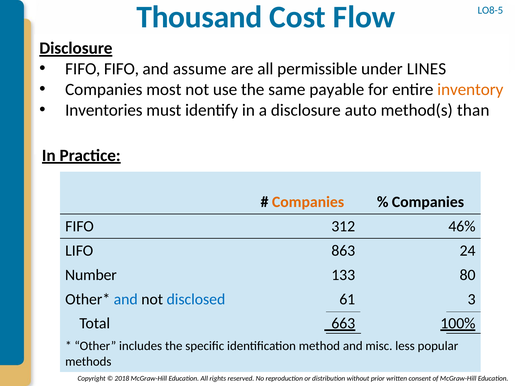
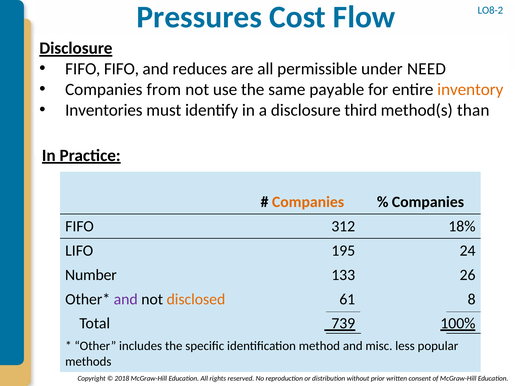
Thousand: Thousand -> Pressures (199, 17)
LO8-5: LO8-5 -> LO8-2 (490, 10)
assume: assume -> reduces (200, 69)
LINES: LINES -> NEED (426, 69)
most: most -> from (164, 90)
auto: auto -> third (361, 110)
46%: 46% -> 18% (462, 226)
863: 863 -> 195 (343, 251)
80: 80 -> 26 (468, 275)
and colour: blue -> purple (126, 299)
disclosed colour: blue -> orange (196, 299)
3: 3 -> 8 (472, 299)
663: 663 -> 739 (343, 324)
